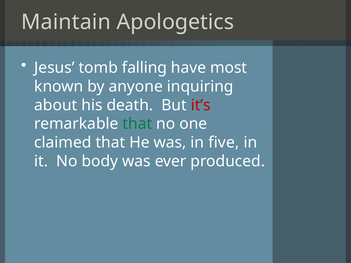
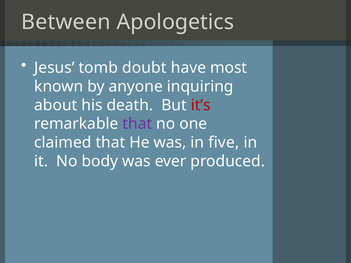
Maintain: Maintain -> Between (66, 22)
falling: falling -> doubt (144, 68)
that colour: green -> purple (137, 124)
